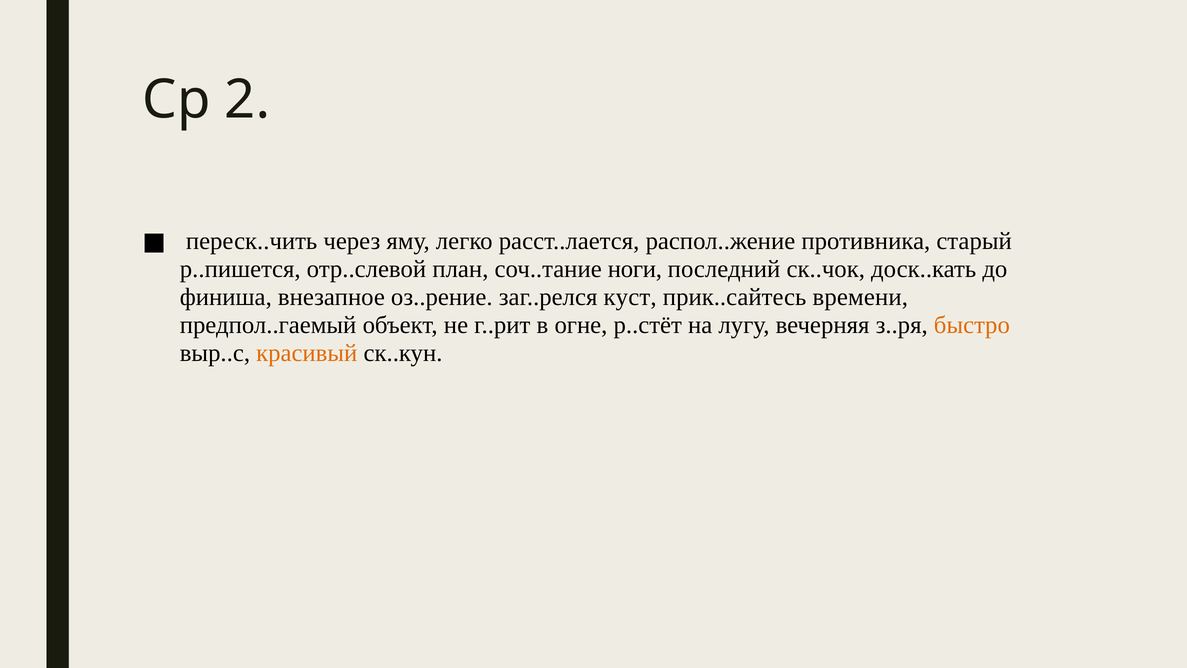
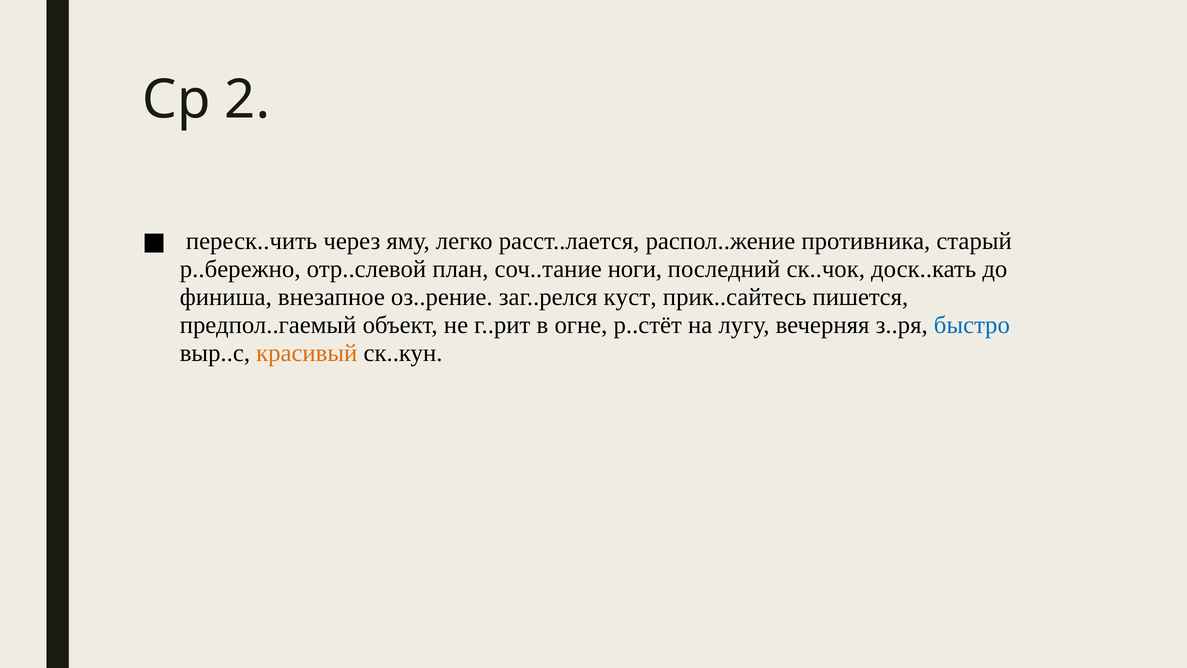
р..пишется: р..пишется -> р..бережно (240, 269)
времени: времени -> пишется (860, 297)
быстро colour: orange -> blue (972, 325)
